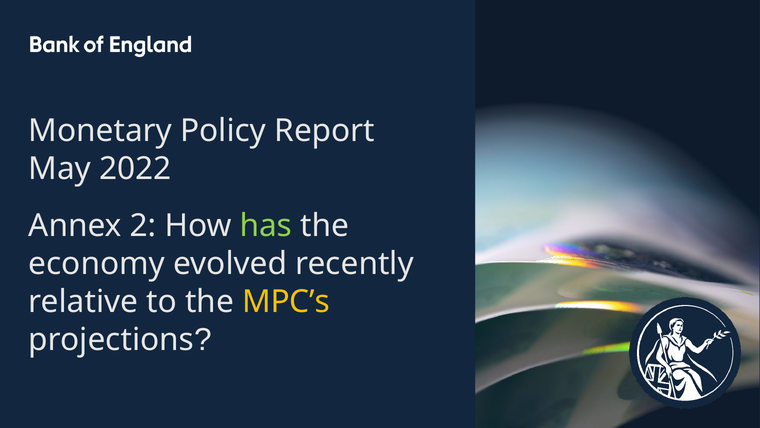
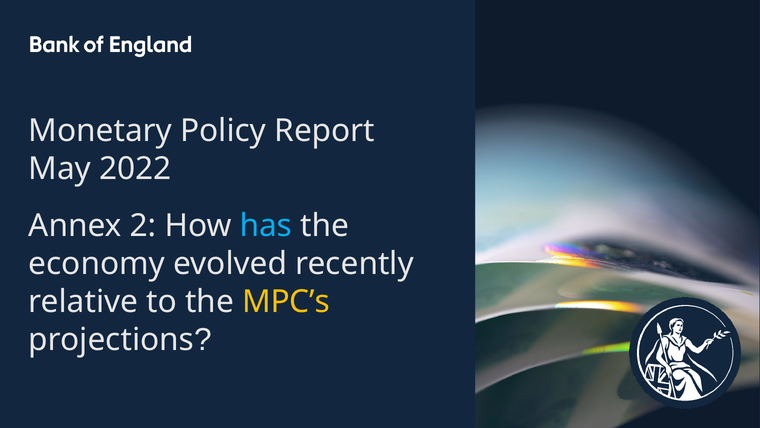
has colour: light green -> light blue (266, 225)
